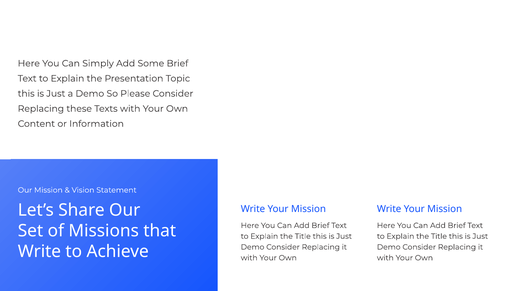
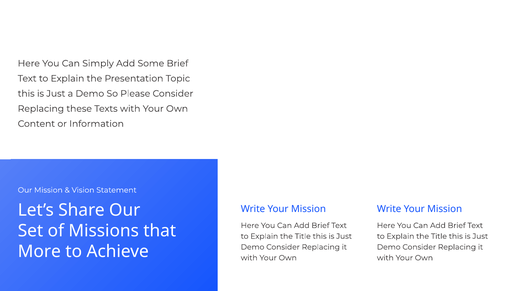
Write: Write -> More (39, 251)
